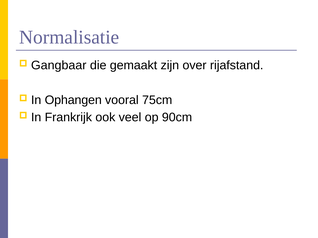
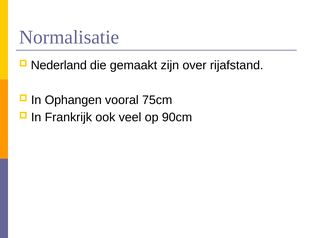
Gangbaar: Gangbaar -> Nederland (59, 66)
